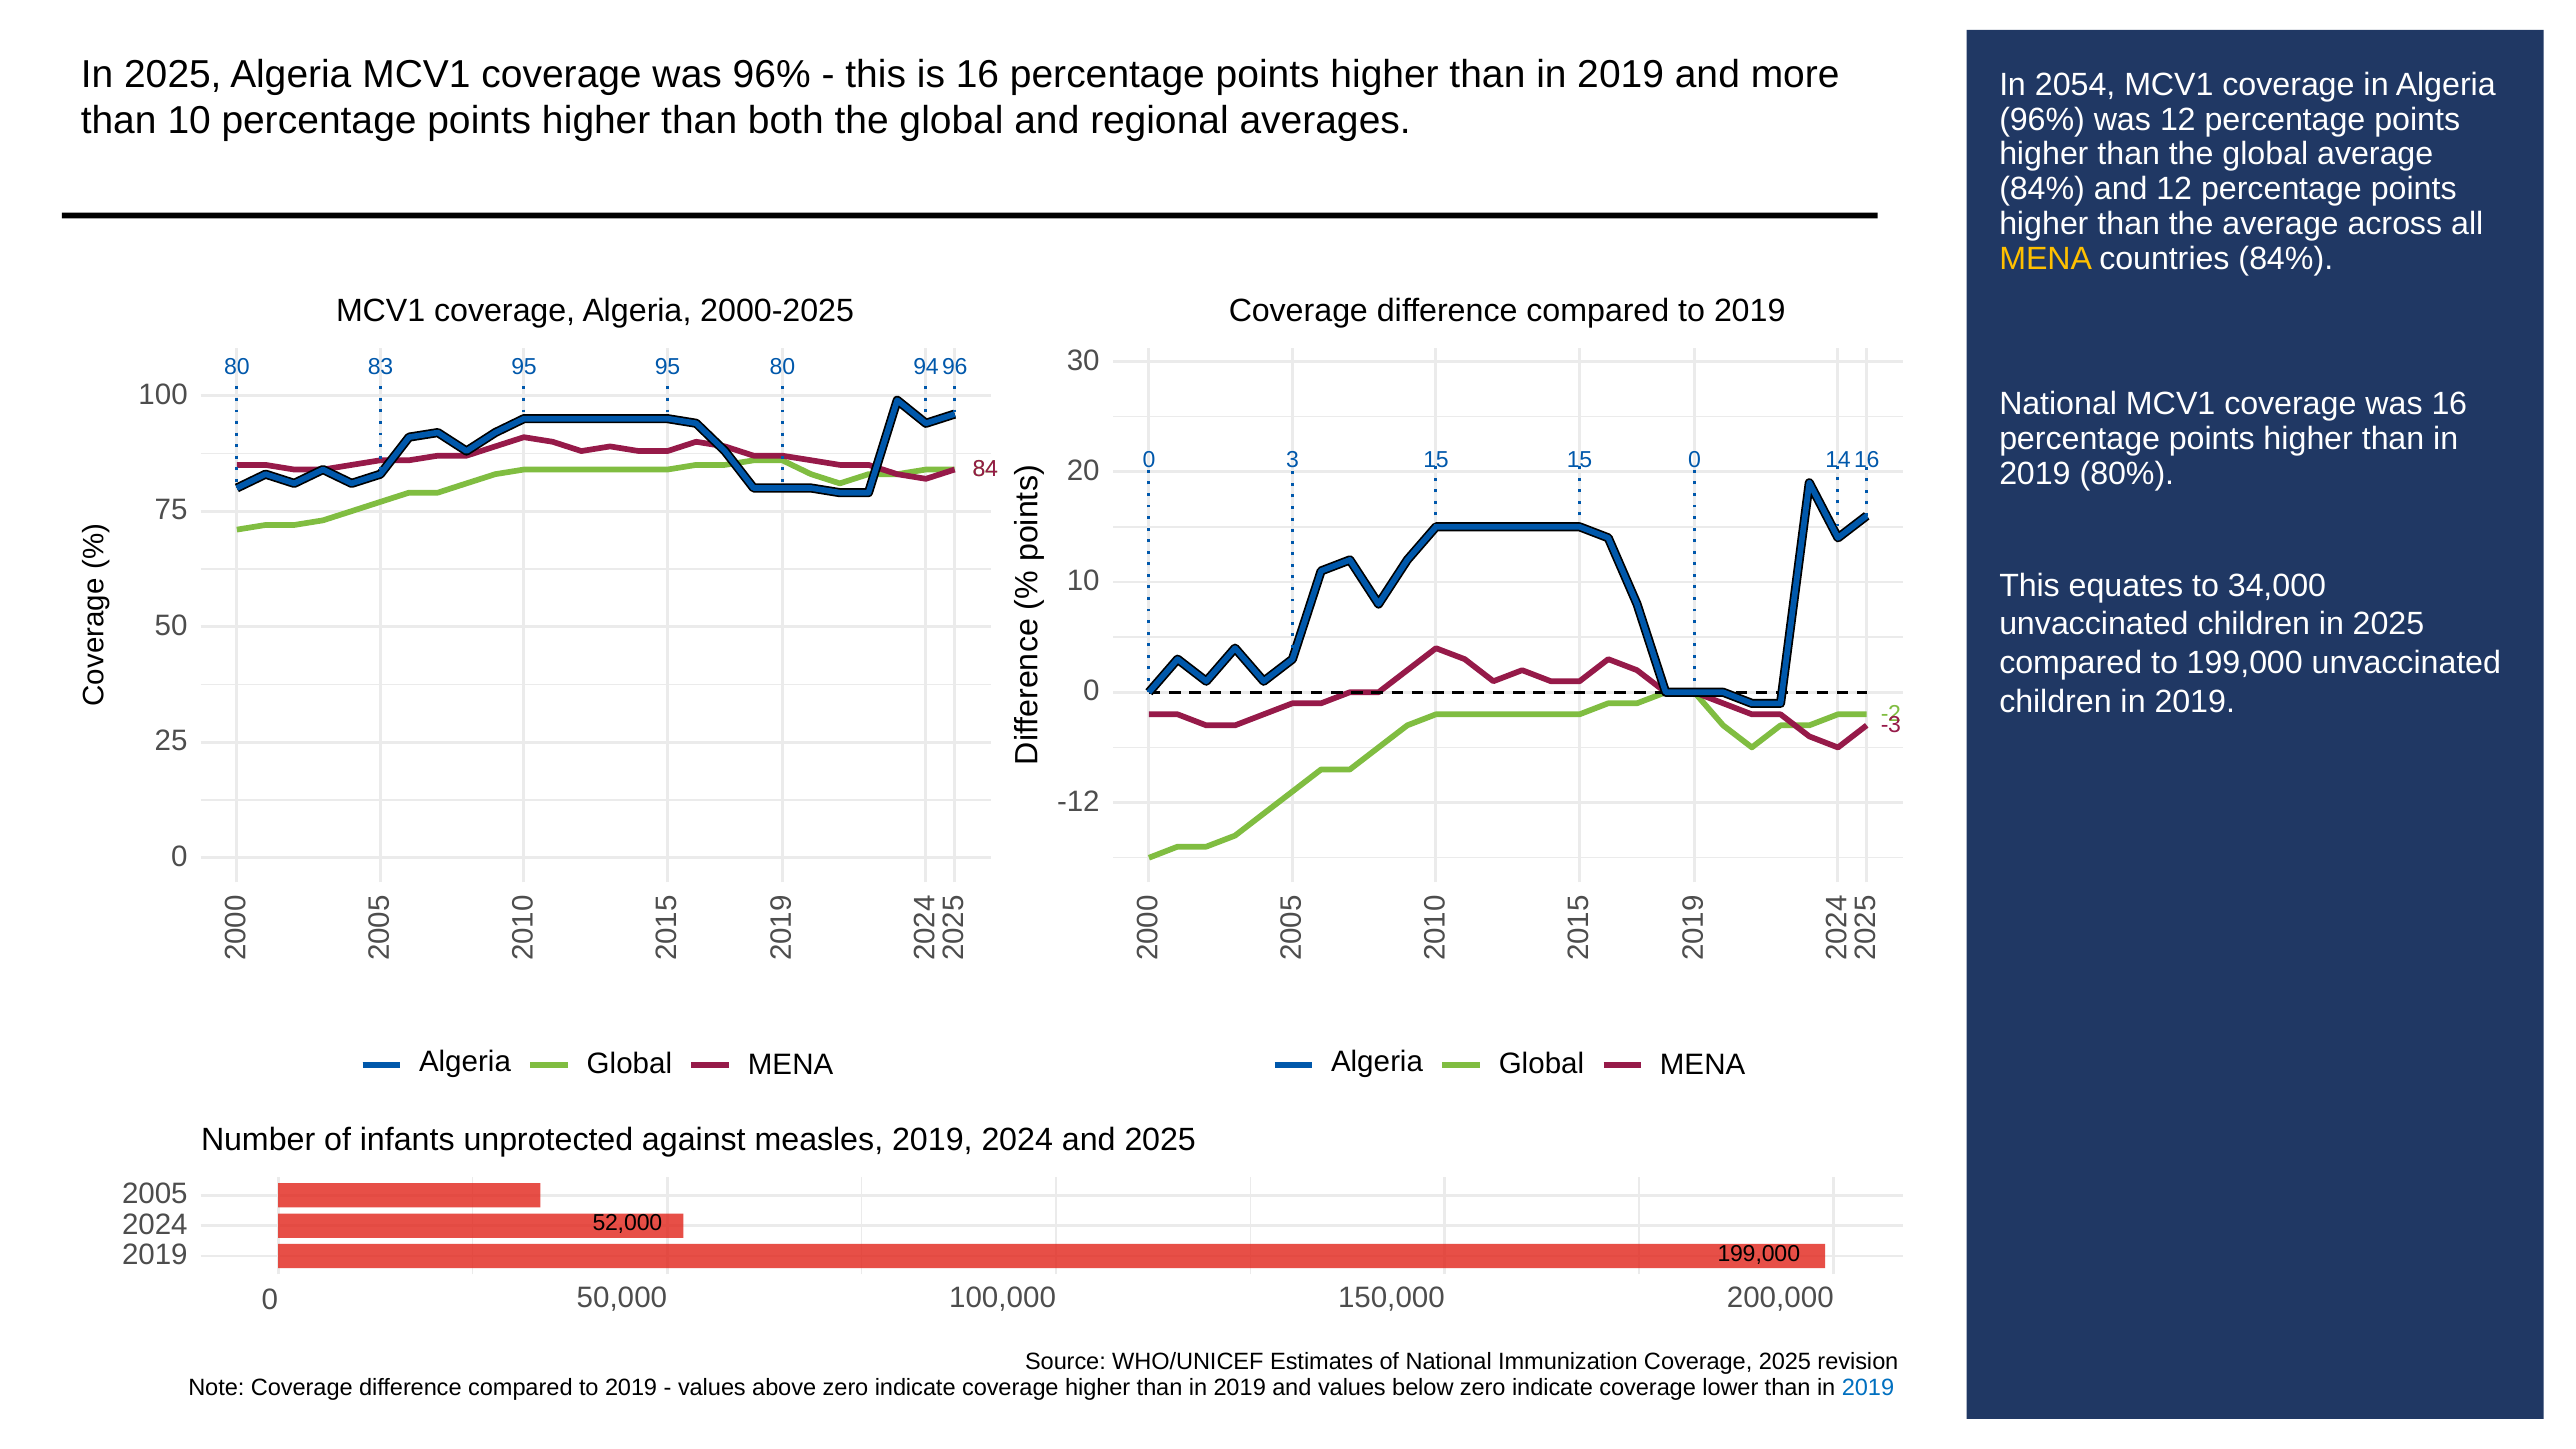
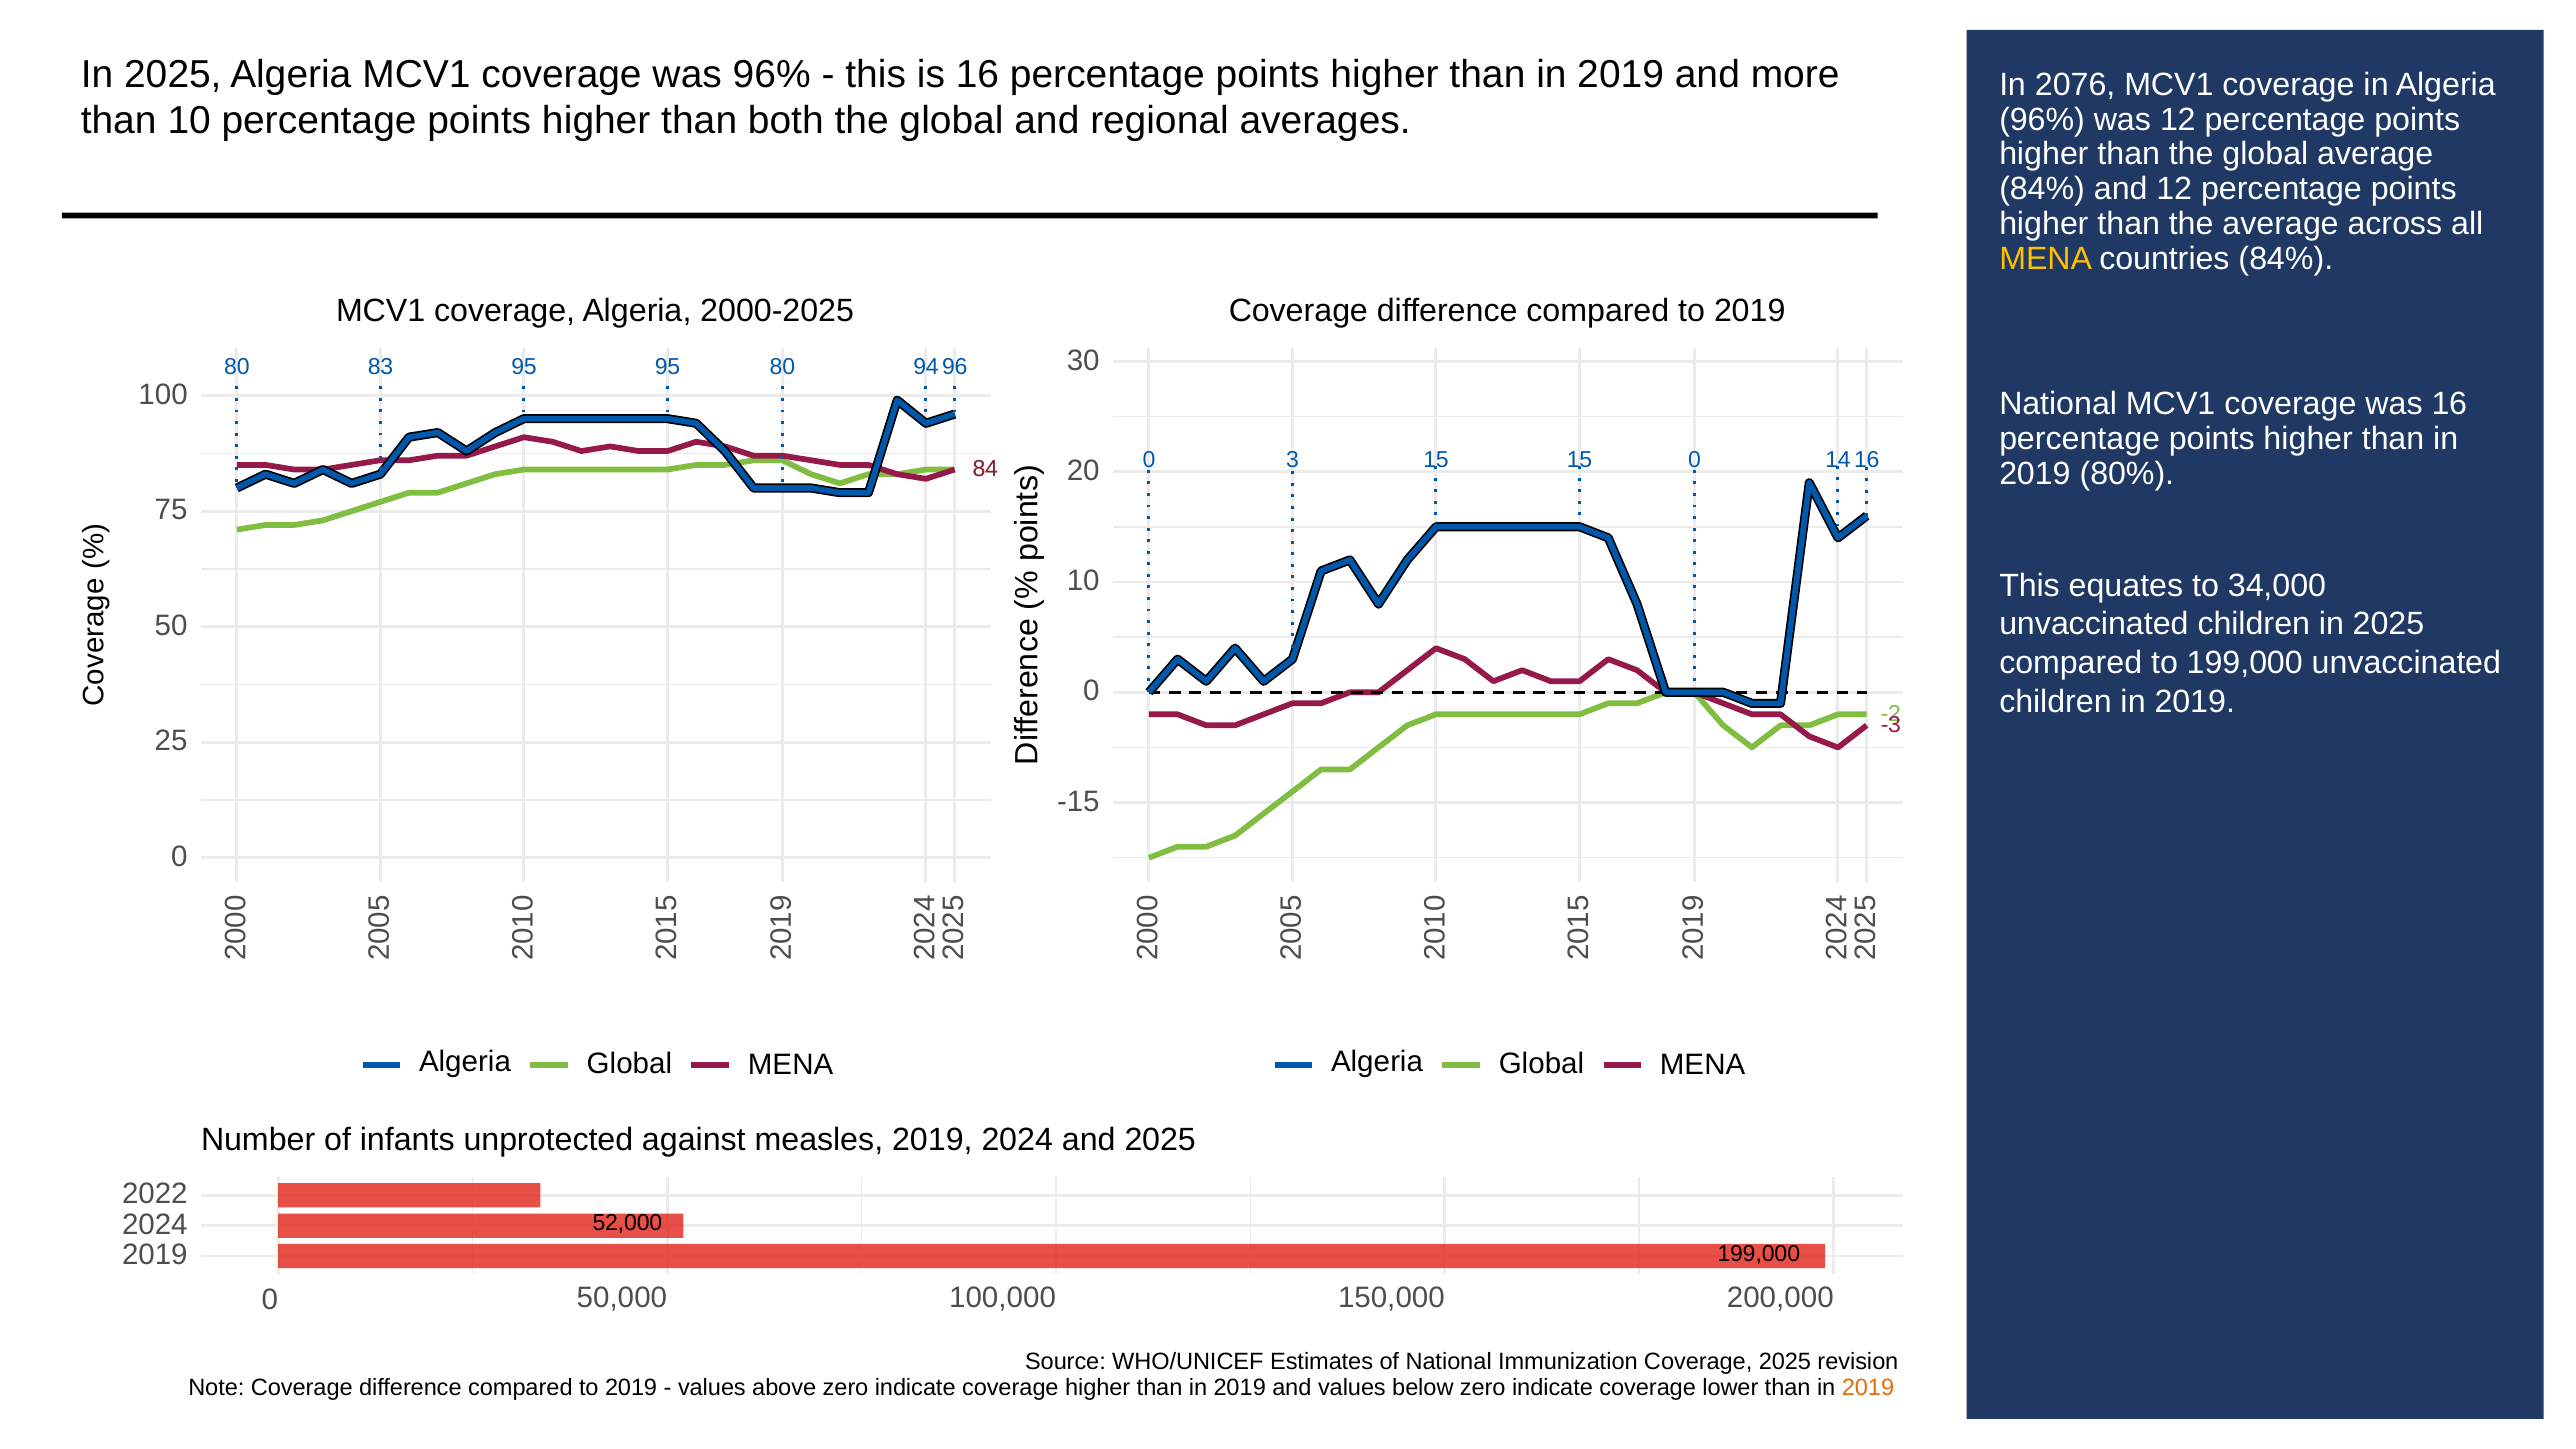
2054: 2054 -> 2076 (2075, 85)
-12: -12 -> -15 (1078, 801)
2005: 2005 -> 2022 (155, 1194)
2019 colour: blue -> orange (1868, 1387)
